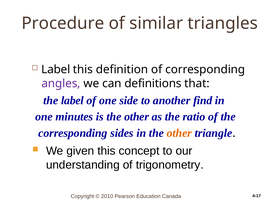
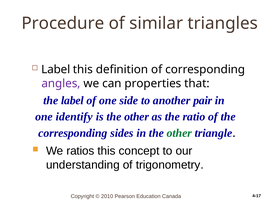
definitions: definitions -> properties (153, 84)
find: find -> pair (203, 101)
minutes: minutes -> identify (74, 117)
other colour: orange -> green (179, 133)
given: given -> ratios (80, 151)
